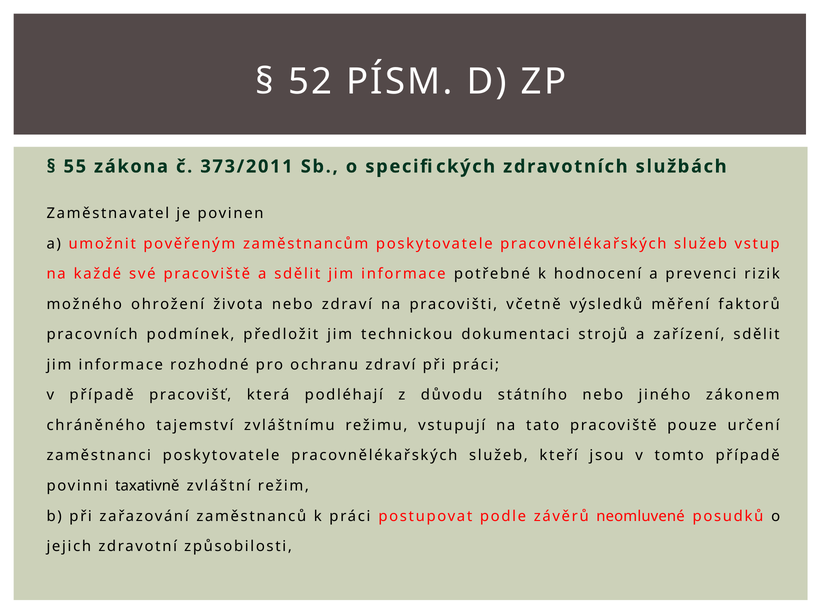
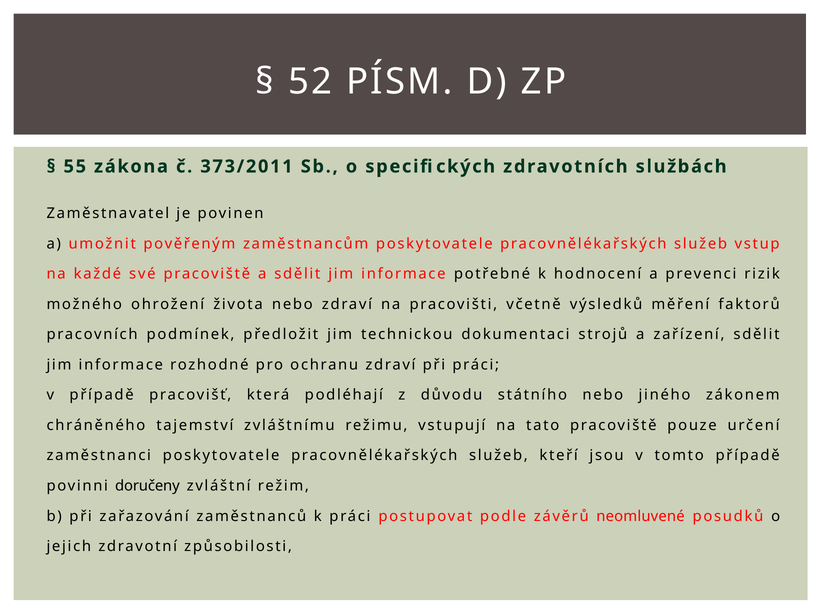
taxativně: taxativně -> doručeny (147, 486)
